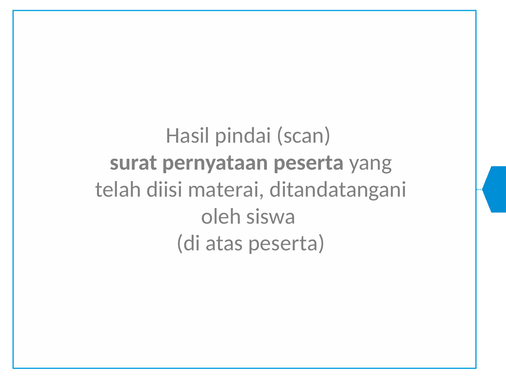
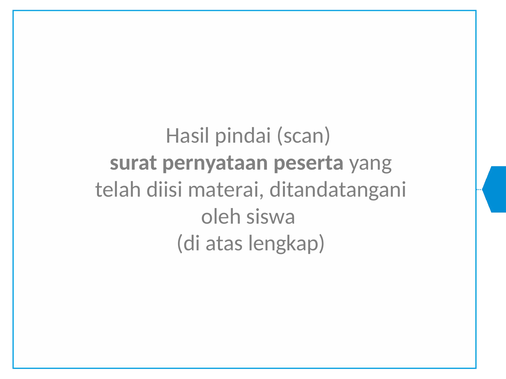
atas peserta: peserta -> lengkap (287, 244)
